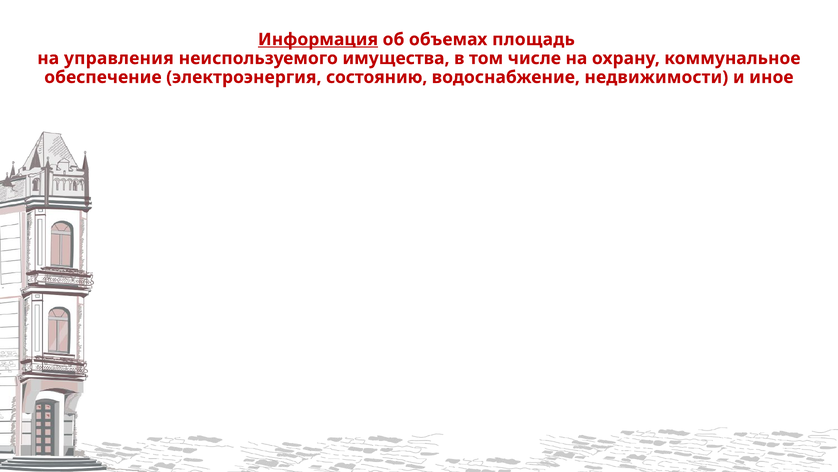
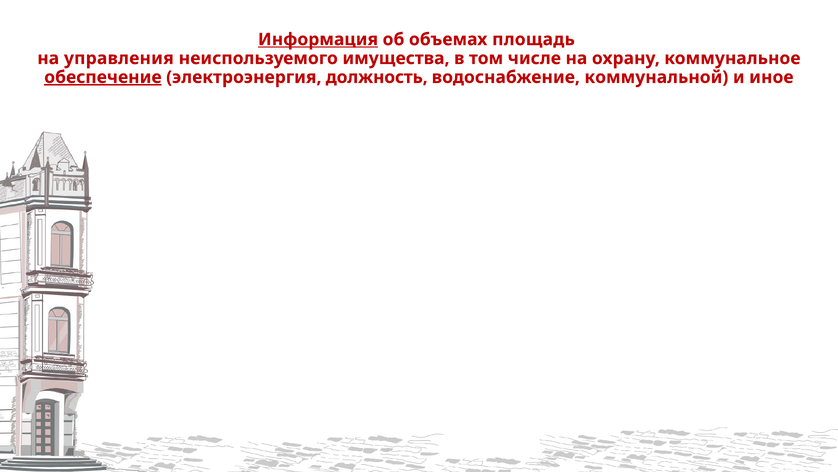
обеспечение underline: none -> present (103, 77)
состоянию: состоянию -> должность (377, 77)
недвижимости: недвижимости -> коммунальной (656, 77)
